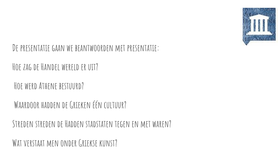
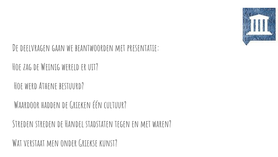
De presentatie: presentatie -> deelvragen (35, 48)
Handel: Handel -> Weinig (50, 67)
de Hadden: Hadden -> Handel (74, 124)
